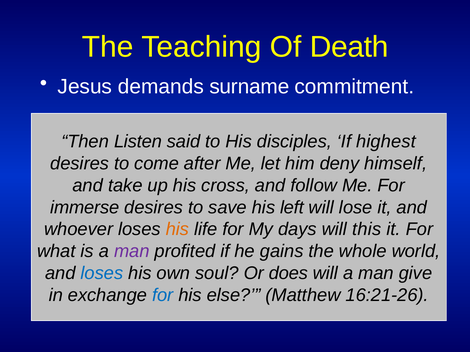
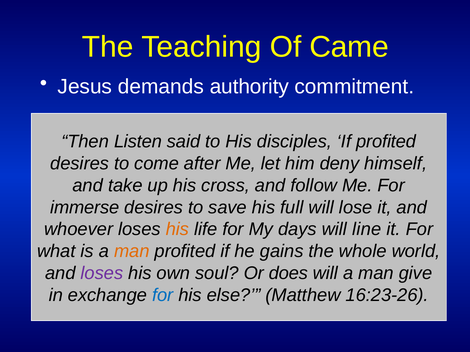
Death: Death -> Came (349, 47)
surname: surname -> authority (249, 87)
If highest: highest -> profited (386, 142)
left: left -> full (292, 208)
this: this -> line (367, 230)
man colour: purple -> orange (132, 252)
loses colour: blue -> purple (102, 273)
16:21-26: 16:21-26 -> 16:23-26 (387, 295)
